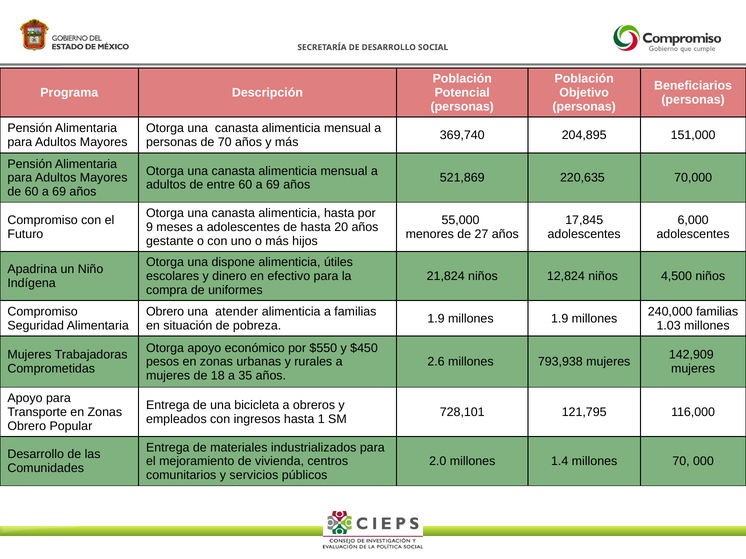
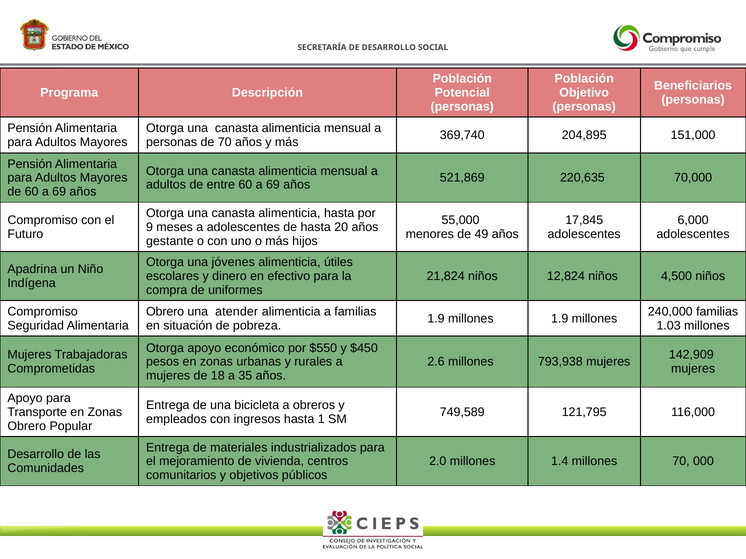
27: 27 -> 49 (481, 234)
dispone: dispone -> jóvenes (233, 263)
728,101: 728,101 -> 749,589 (462, 412)
servicios: servicios -> objetivos (254, 476)
